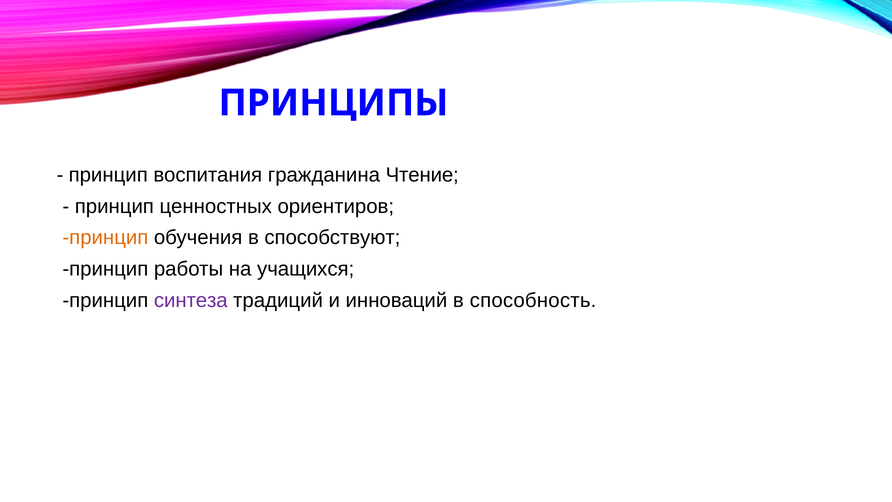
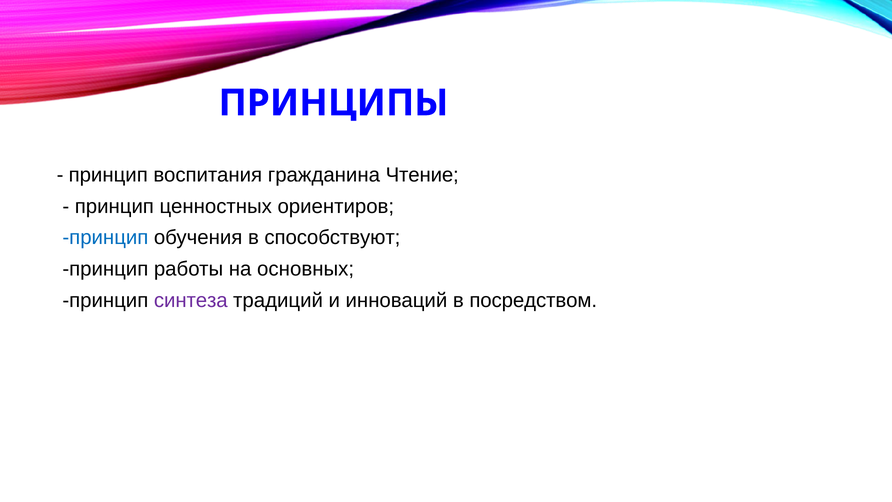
принцип colour: orange -> blue (105, 238)
учащихся: учащихся -> основных (306, 269)
способность: способность -> посредством (533, 300)
